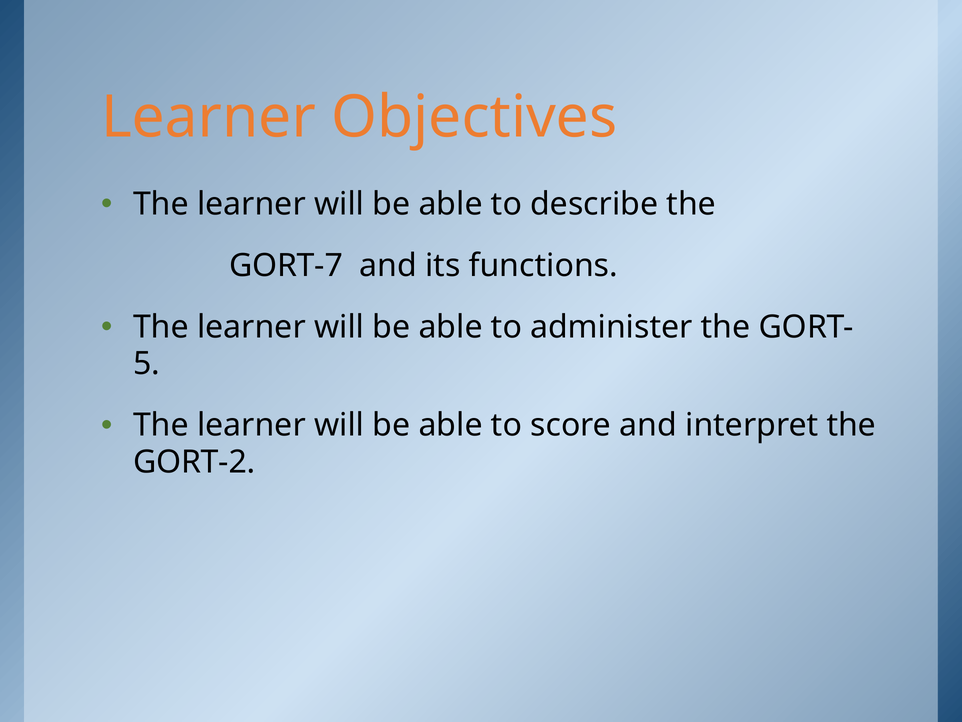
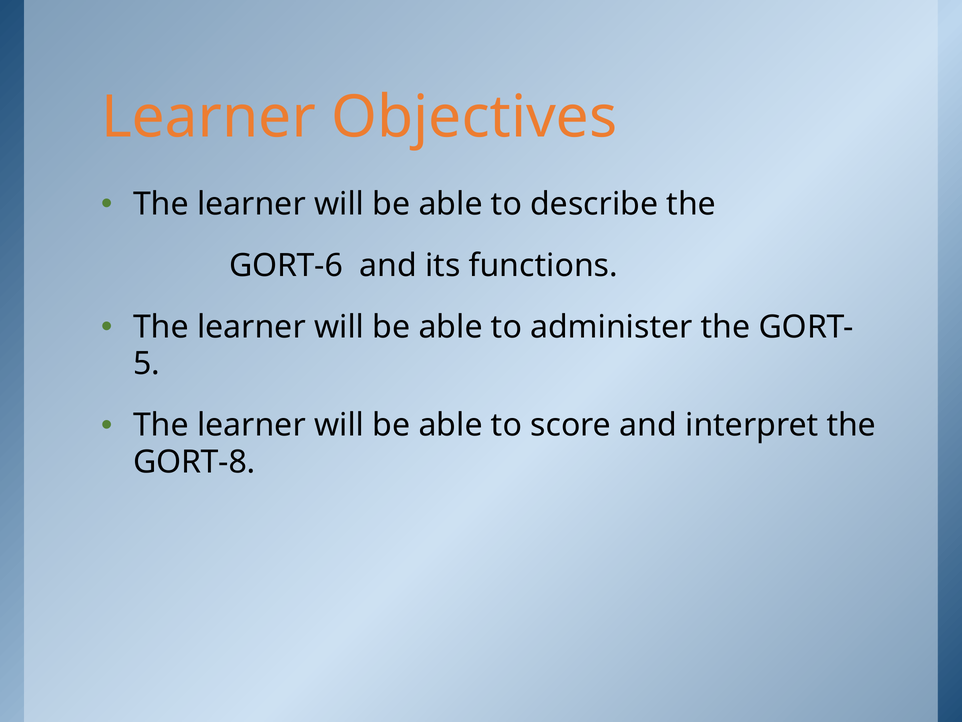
GORT-7: GORT-7 -> GORT-6 (286, 266)
GORT-2: GORT-2 -> GORT-8 (194, 462)
